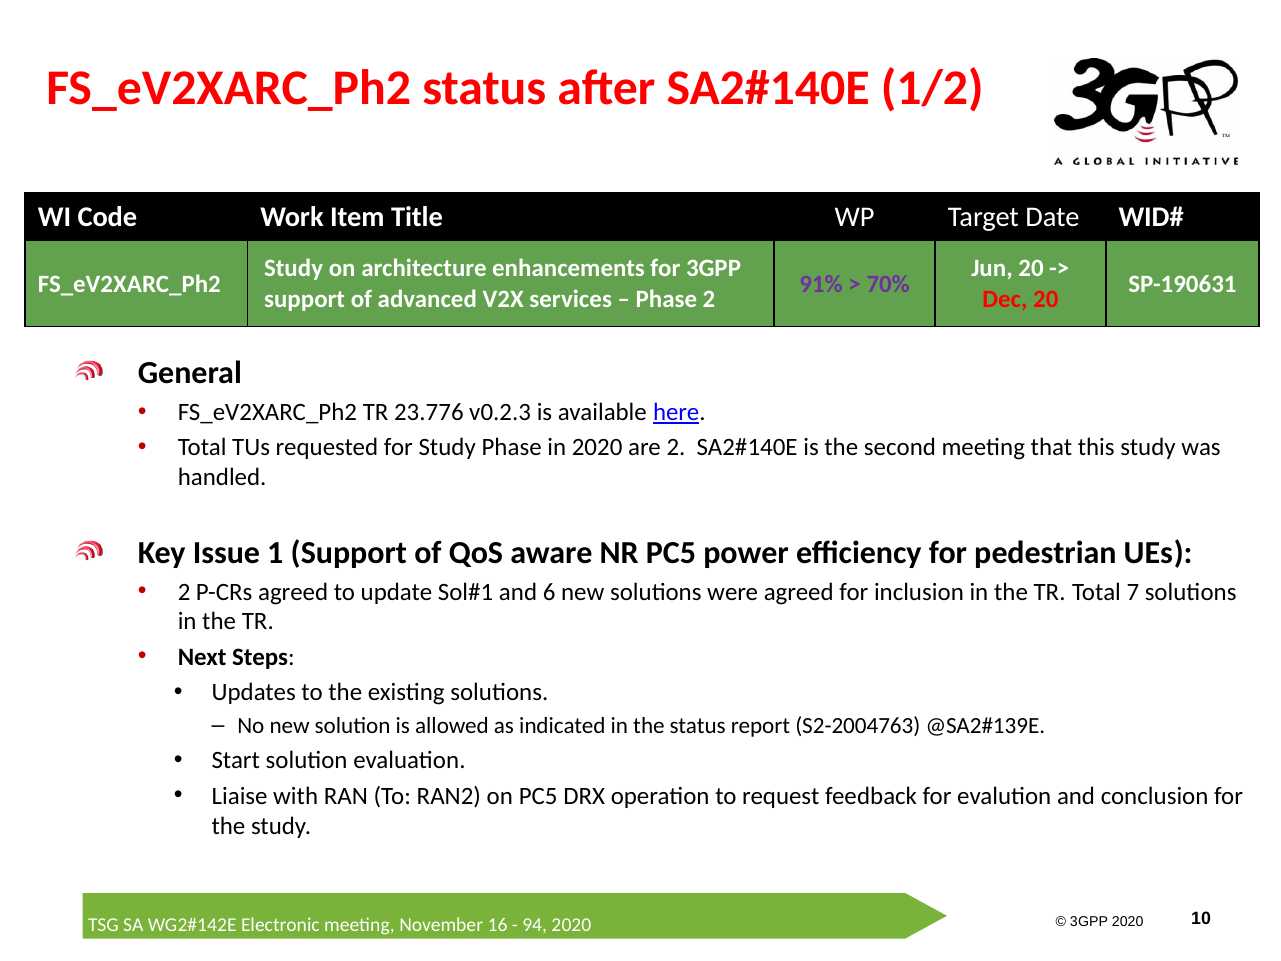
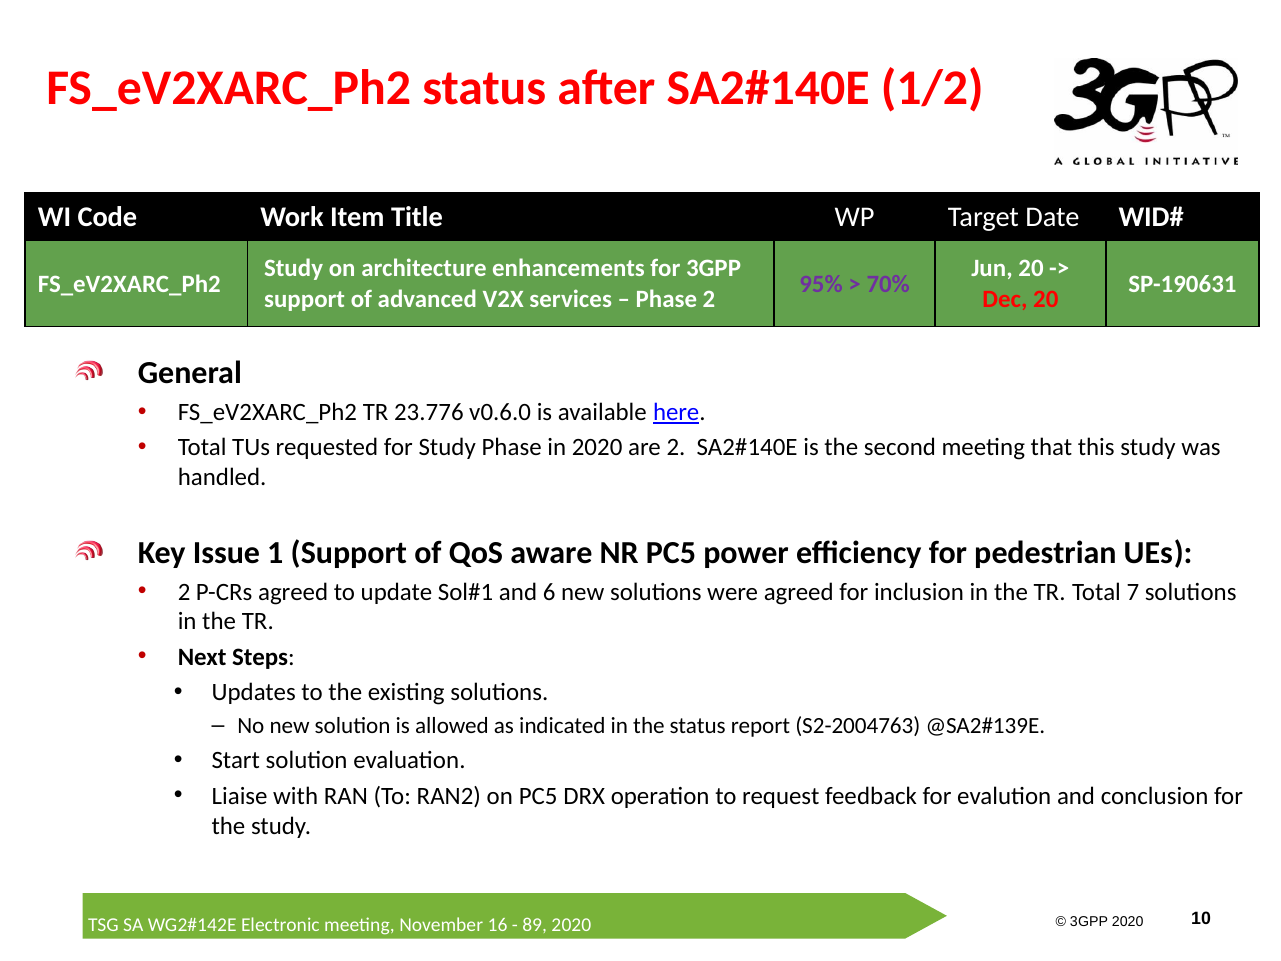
91%: 91% -> 95% (821, 284)
v0.2.3: v0.2.3 -> v0.6.0 (500, 412)
94: 94 -> 89 (535, 925)
